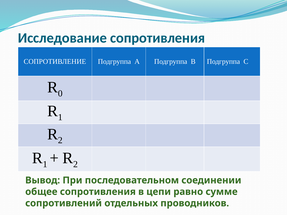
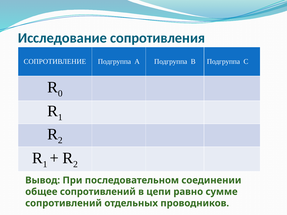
общее сопротивления: сопротивления -> сопротивлений (98, 192)
